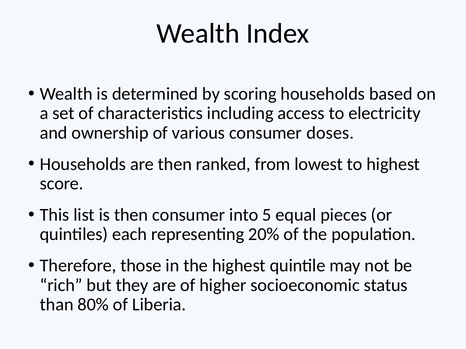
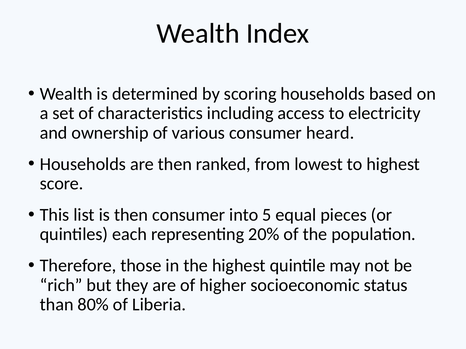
doses: doses -> heard (330, 133)
